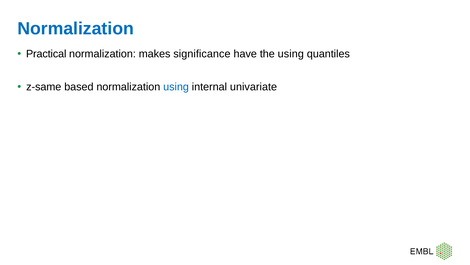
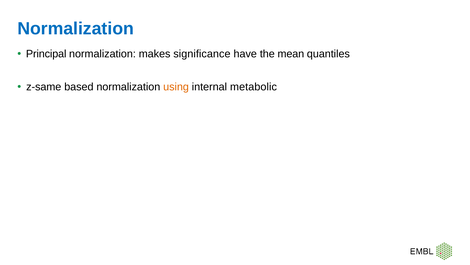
Practical: Practical -> Principal (46, 54)
the using: using -> mean (291, 54)
using colour: blue -> orange (176, 87)
univariate: univariate -> metabolic (253, 87)
